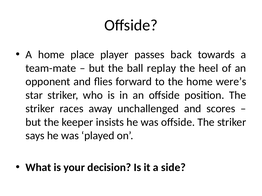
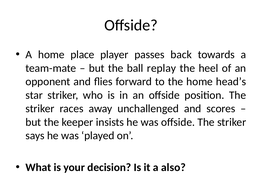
were’s: were’s -> head’s (231, 82)
side: side -> also (173, 168)
